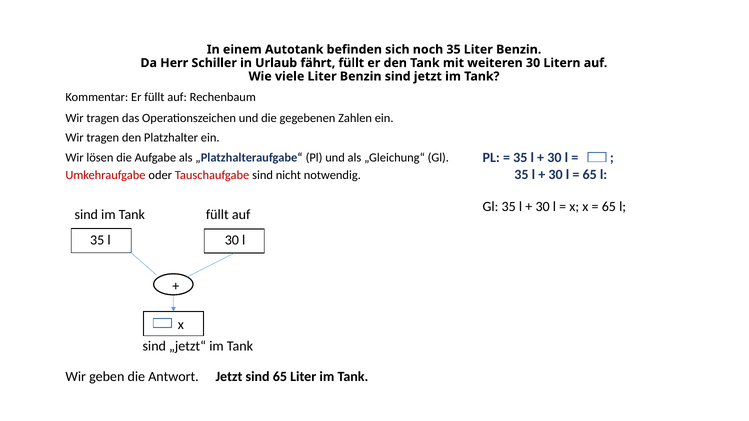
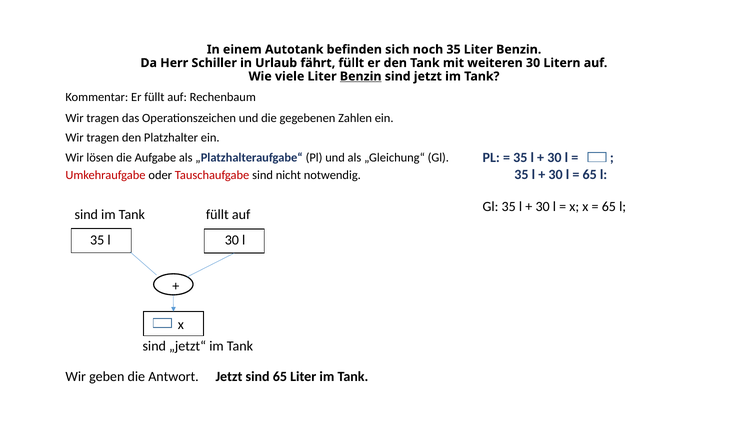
Benzin underline: none -> present (361, 76)
